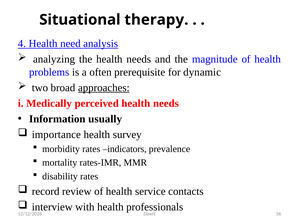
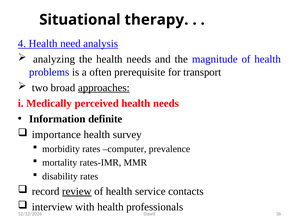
dynamic: dynamic -> transport (202, 72)
usually: usually -> definite (105, 119)
indicators: indicators -> computer (125, 149)
review underline: none -> present (77, 192)
